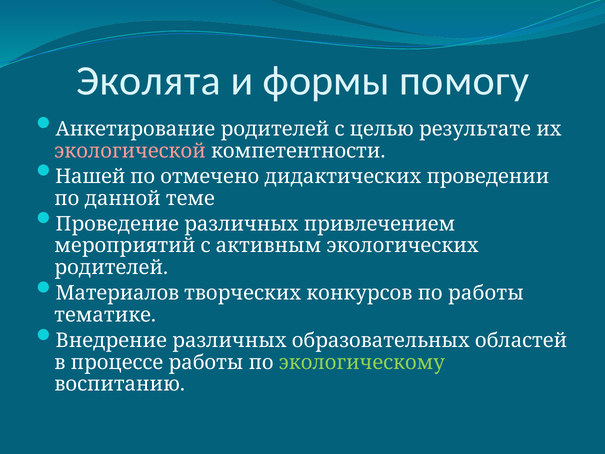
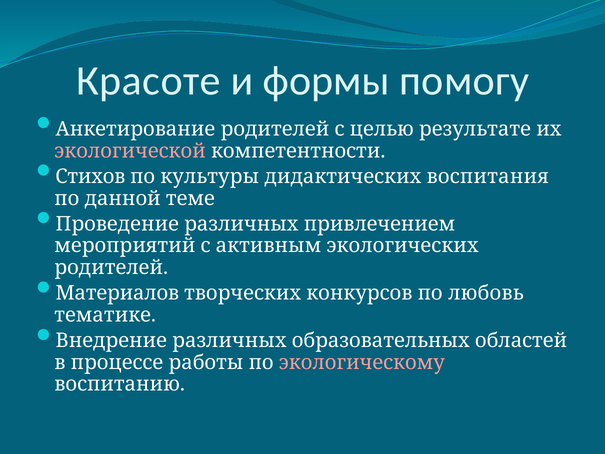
Эколята: Эколята -> Красоте (148, 81)
Нашей: Нашей -> Стихов (90, 176)
отмечено: отмечено -> культуры (210, 176)
проведении: проведении -> воспитания (488, 176)
по работы: работы -> любовь (486, 293)
экологическому colour: light green -> pink (362, 362)
